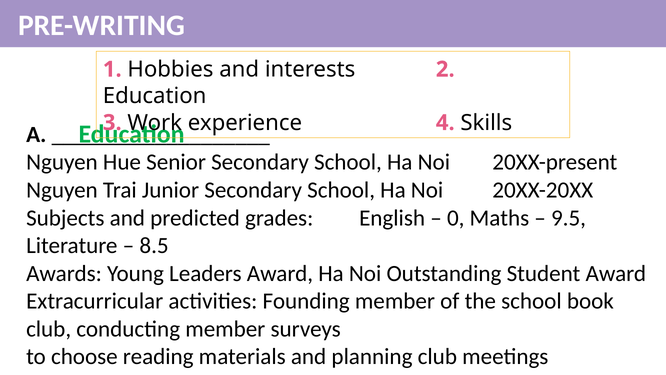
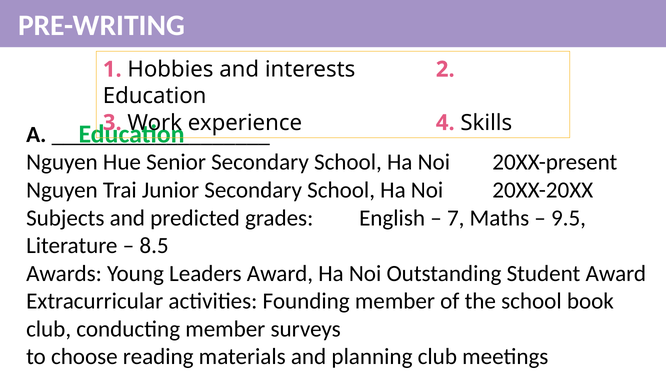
0: 0 -> 7 (456, 218)
